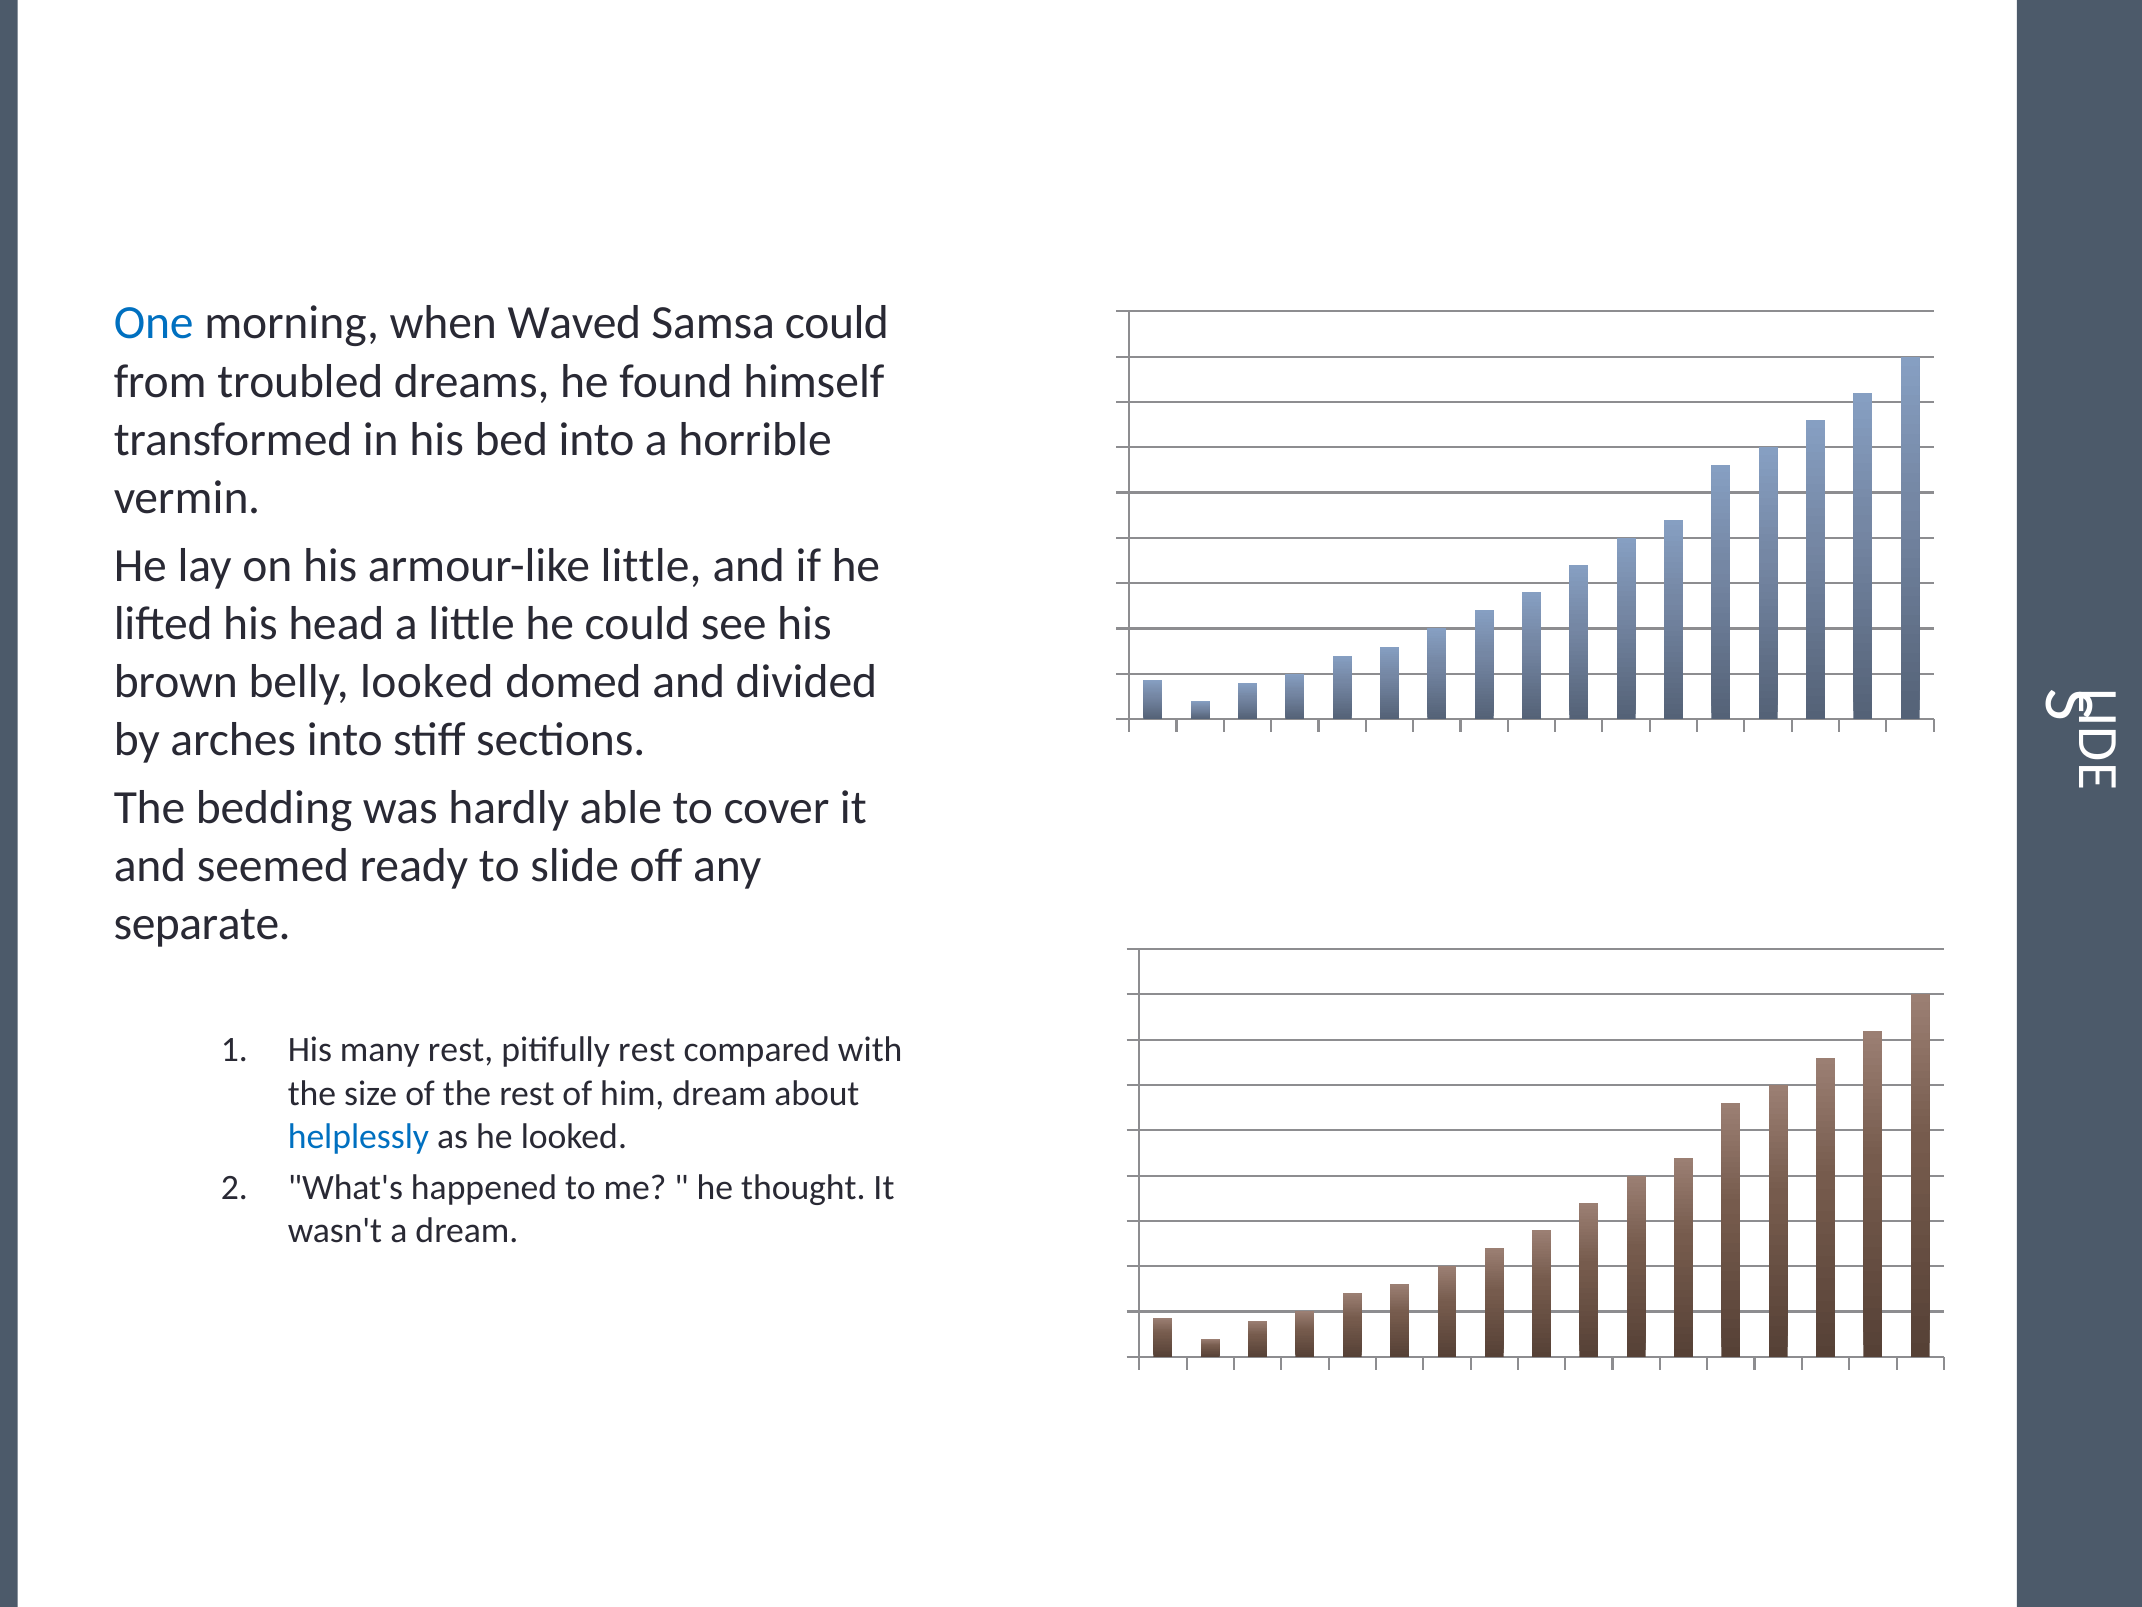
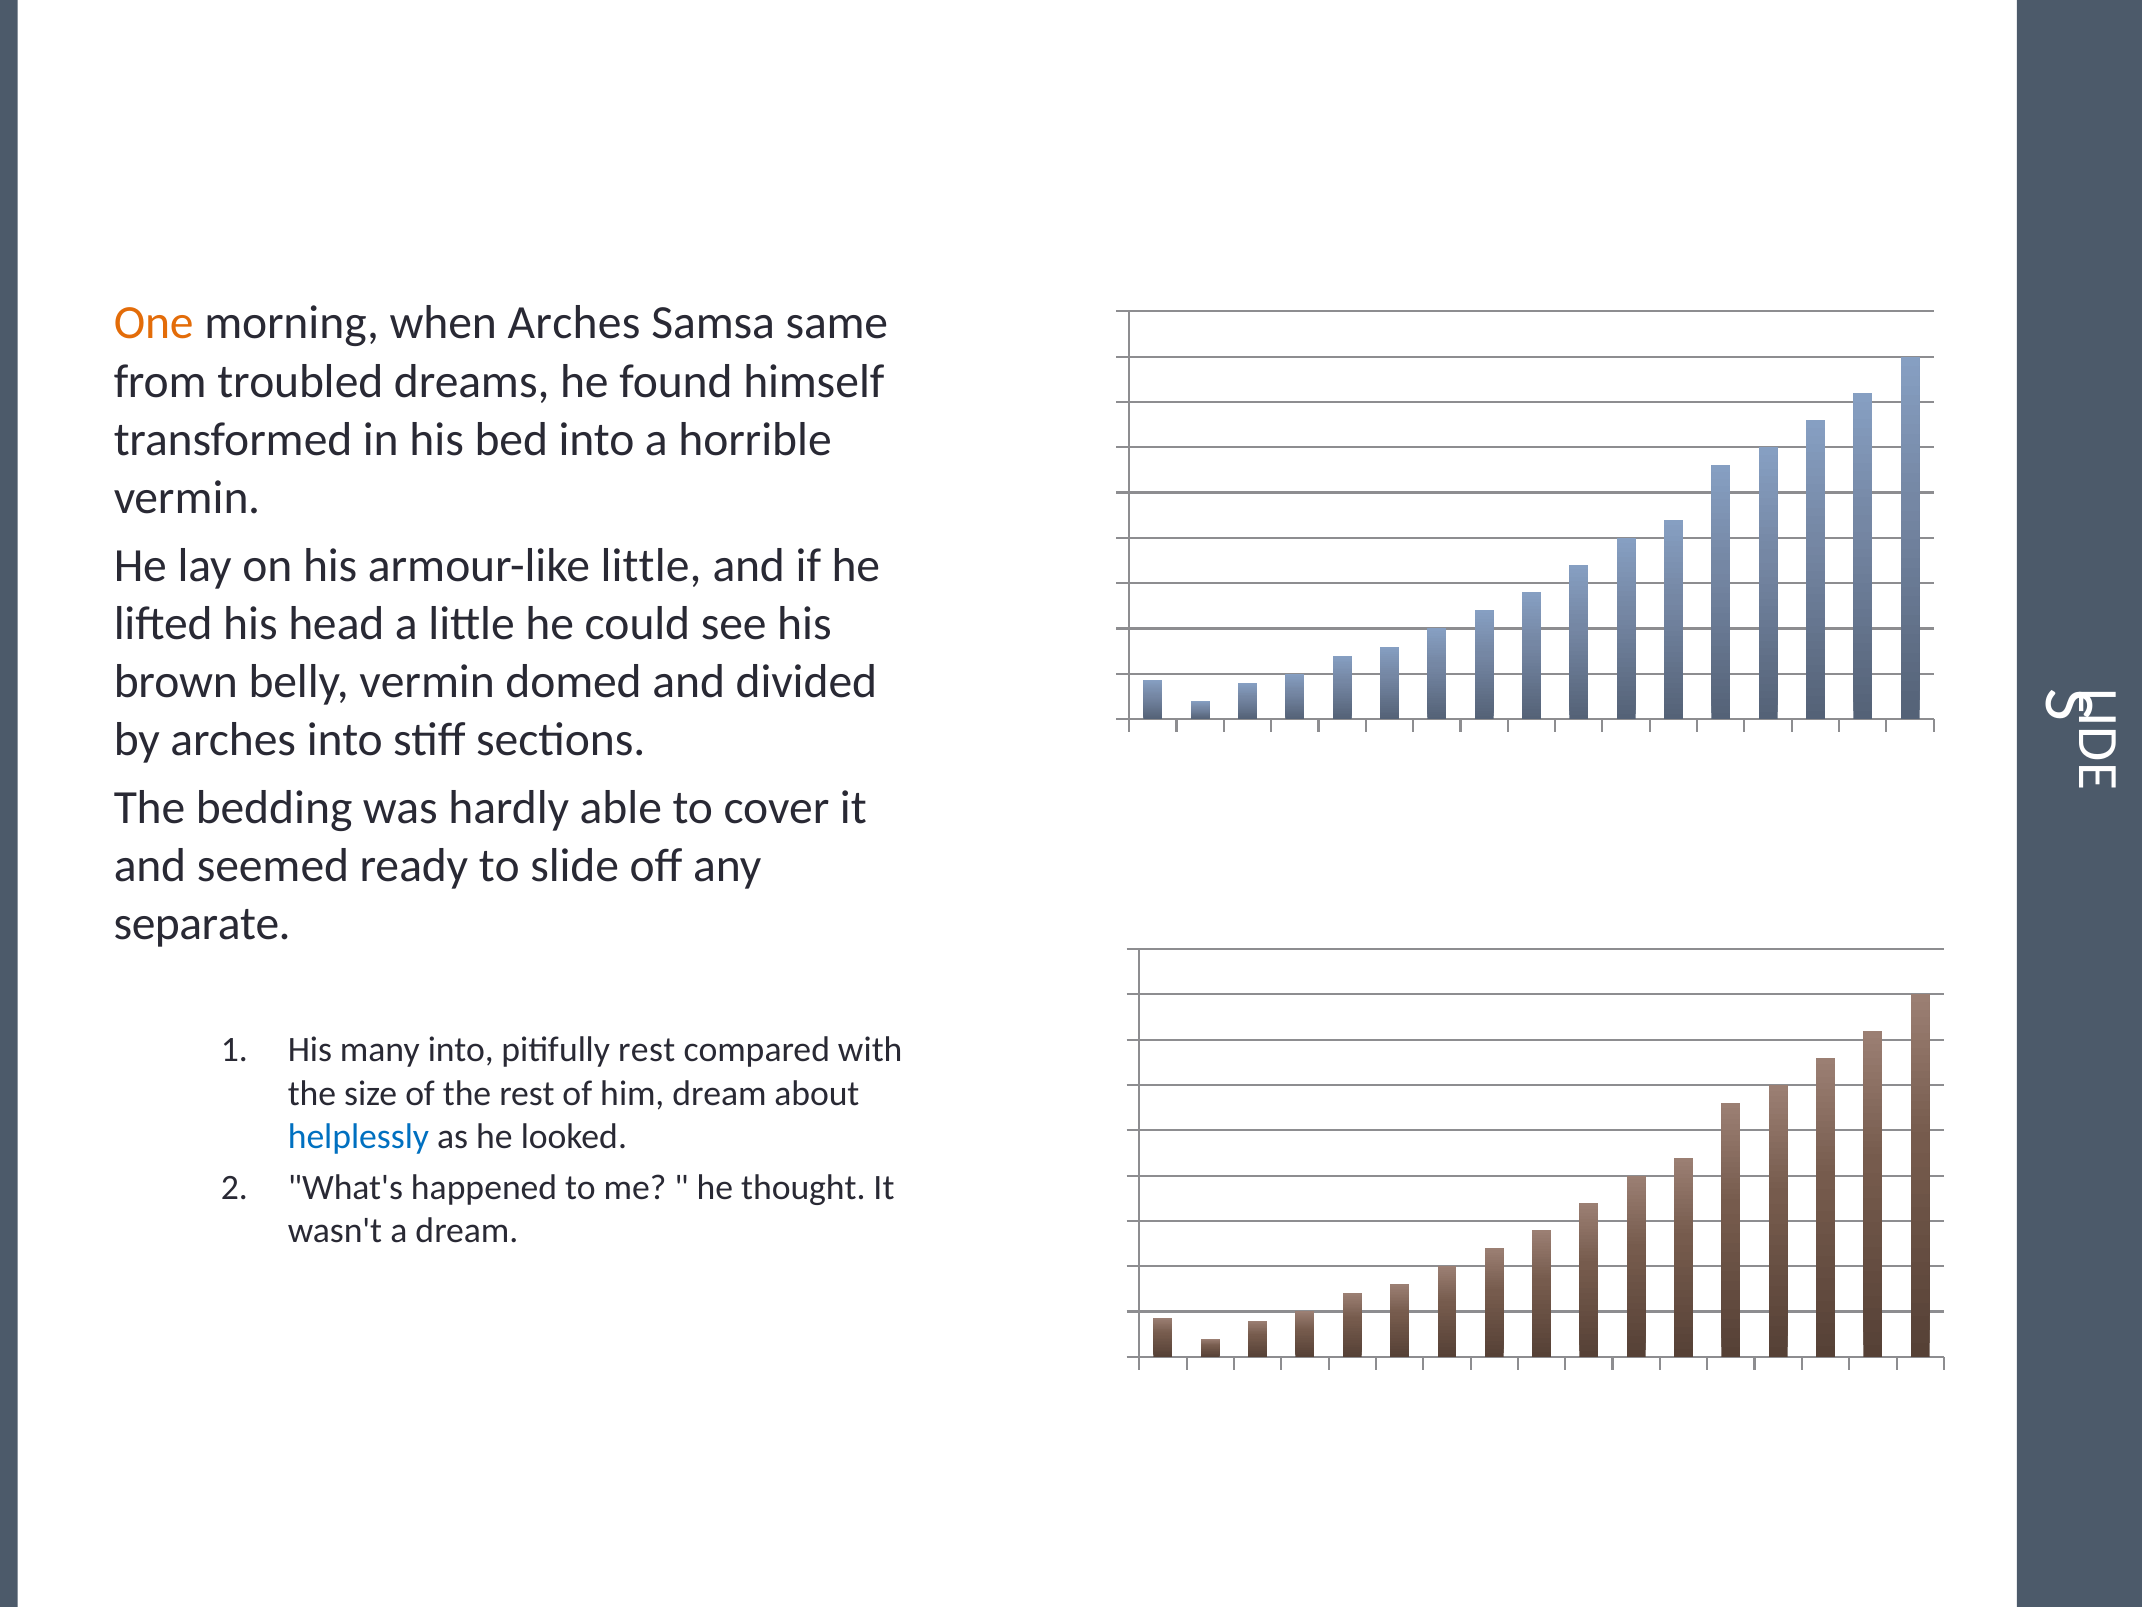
One colour: blue -> orange (154, 323)
when Waved: Waved -> Arches (574, 323)
Samsa could: could -> same (837, 323)
belly looked: looked -> vermin (427, 682)
many rest: rest -> into (461, 1050)
